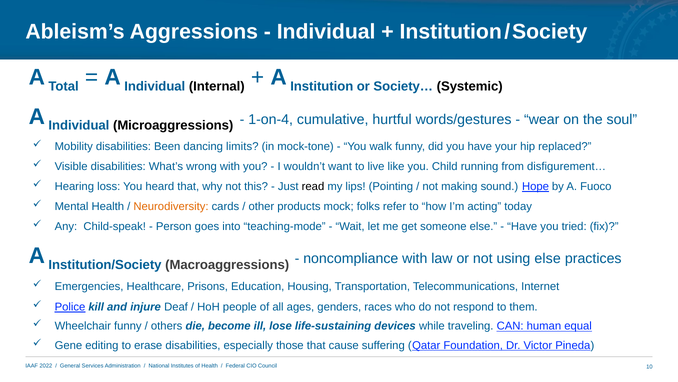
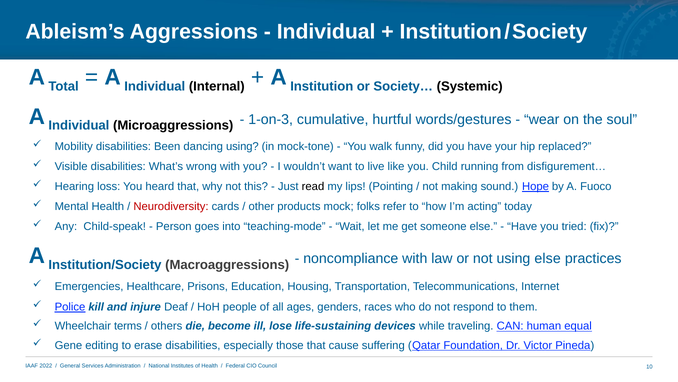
1-on-4: 1-on-4 -> 1-on-3 (271, 119)
dancing limits: limits -> using (242, 146)
Neurodiversity colour: orange -> red (171, 206)
Wheelchair funny: funny -> terms (128, 326)
